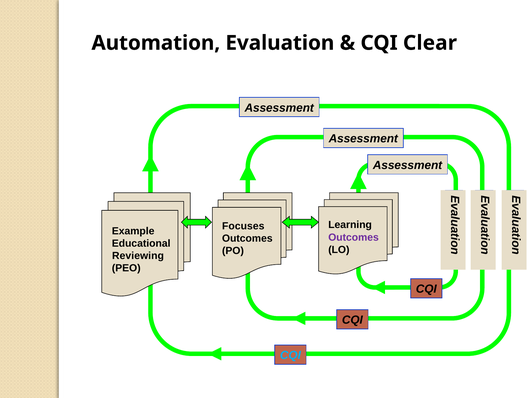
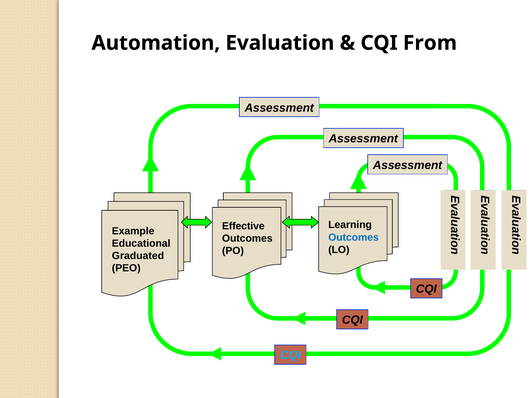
Clear: Clear -> From (430, 43)
Focuses: Focuses -> Effective (243, 226)
Outcomes colour: purple -> blue (354, 237)
Reviewing: Reviewing -> Graduated (138, 256)
